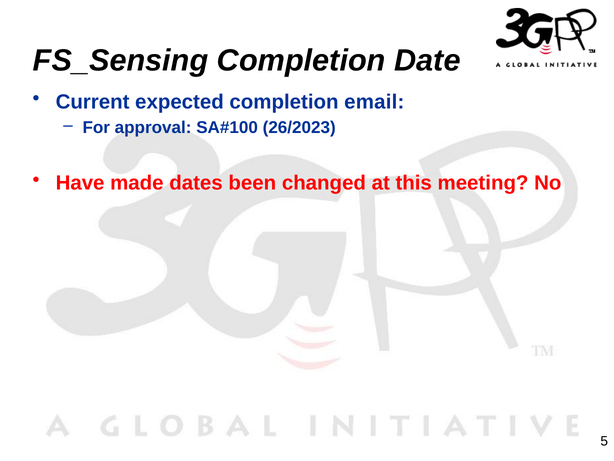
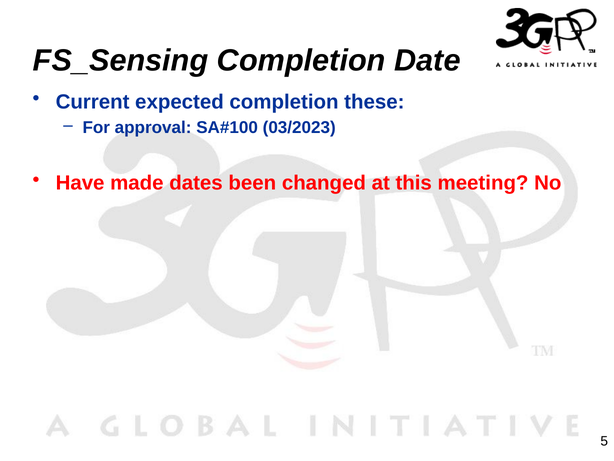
email: email -> these (374, 102)
26/2023: 26/2023 -> 03/2023 (299, 128)
